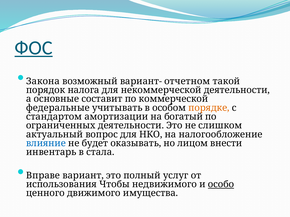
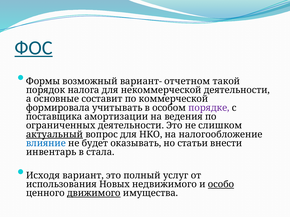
Закона: Закона -> Формы (43, 81)
федеральные: федеральные -> формировала (58, 108)
порядке colour: orange -> purple (209, 108)
стандартом: стандартом -> поставщика (54, 117)
богатый: богатый -> ведения (184, 117)
актуальный underline: none -> present (55, 135)
лицом: лицом -> статьи (193, 144)
Вправе: Вправе -> Исходя (43, 176)
Чтобы: Чтобы -> Новых (115, 185)
движимого underline: none -> present (94, 194)
